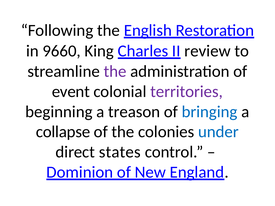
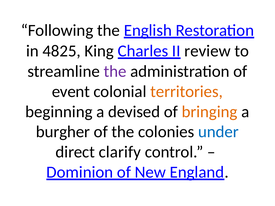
9660: 9660 -> 4825 (62, 51)
territories colour: purple -> orange (187, 92)
treason: treason -> devised (134, 112)
bringing colour: blue -> orange (210, 112)
collapse: collapse -> burgher (63, 132)
states: states -> clarify (120, 152)
